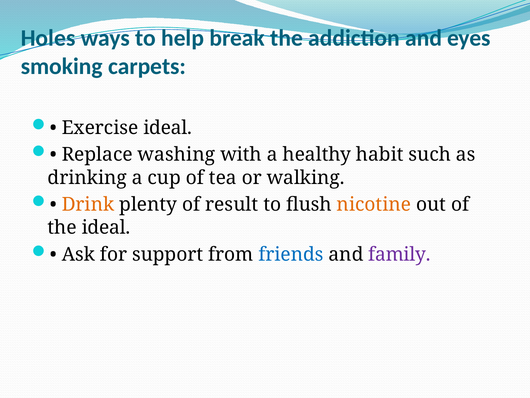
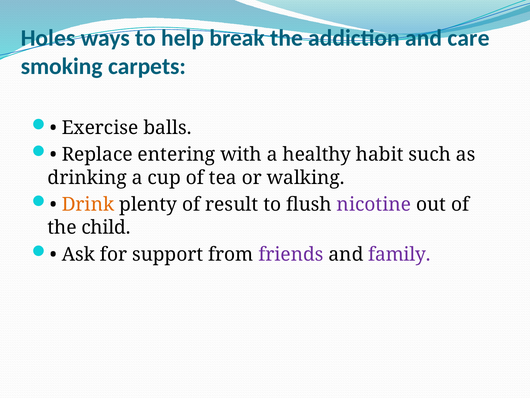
eyes: eyes -> care (469, 38)
Exercise ideal: ideal -> balls (168, 128)
washing: washing -> entering (176, 154)
nicotine colour: orange -> purple (374, 204)
the ideal: ideal -> child (106, 227)
friends colour: blue -> purple (291, 254)
